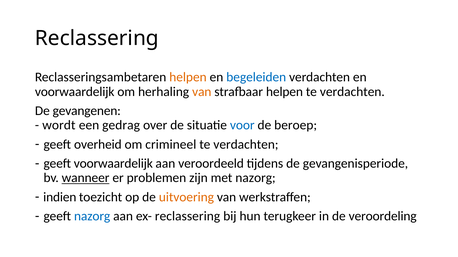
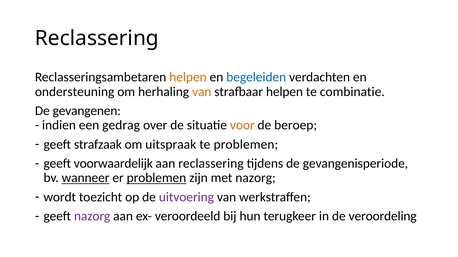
voorwaardelijk: voorwaardelijk -> ondersteuning (75, 92)
verdachten: verdachten -> combinatie (352, 92)
wordt: wordt -> indien (59, 125)
voor colour: blue -> orange (242, 125)
overheid: overheid -> strafzaak (98, 145)
crimineel: crimineel -> uitspraak (171, 145)
verdachten: verdachten -> problemen (246, 145)
aan veroordeeld: veroordeeld -> reclassering (211, 164)
problemen underline: none -> present (156, 178)
indien: indien -> wordt (60, 198)
uitvoering colour: orange -> purple (186, 198)
nazorg colour: blue -> purple (92, 217)
ex- reclassering: reclassering -> veroordeeld (188, 217)
